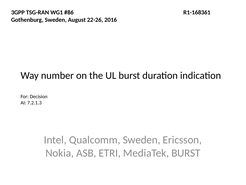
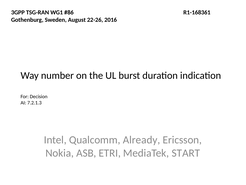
Qualcomm Sweden: Sweden -> Already (142, 140)
MediaTek BURST: BURST -> START (186, 153)
